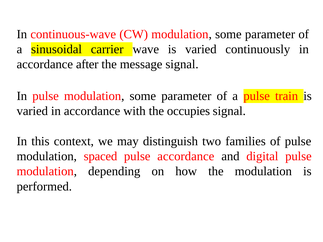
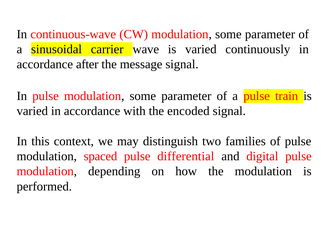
occupies: occupies -> encoded (188, 111)
pulse accordance: accordance -> differential (186, 156)
